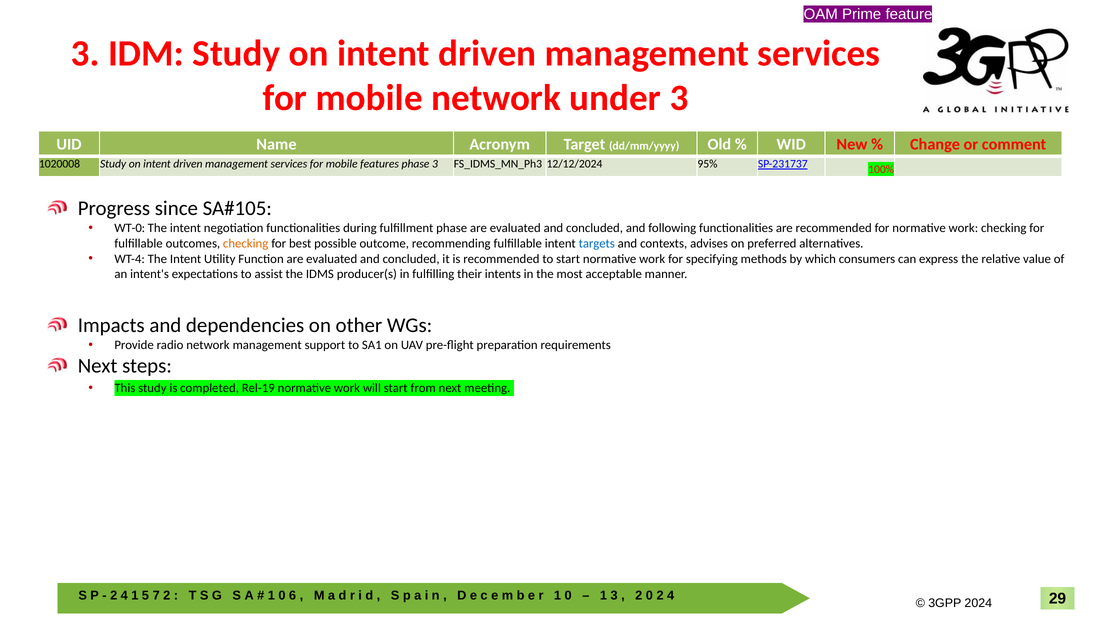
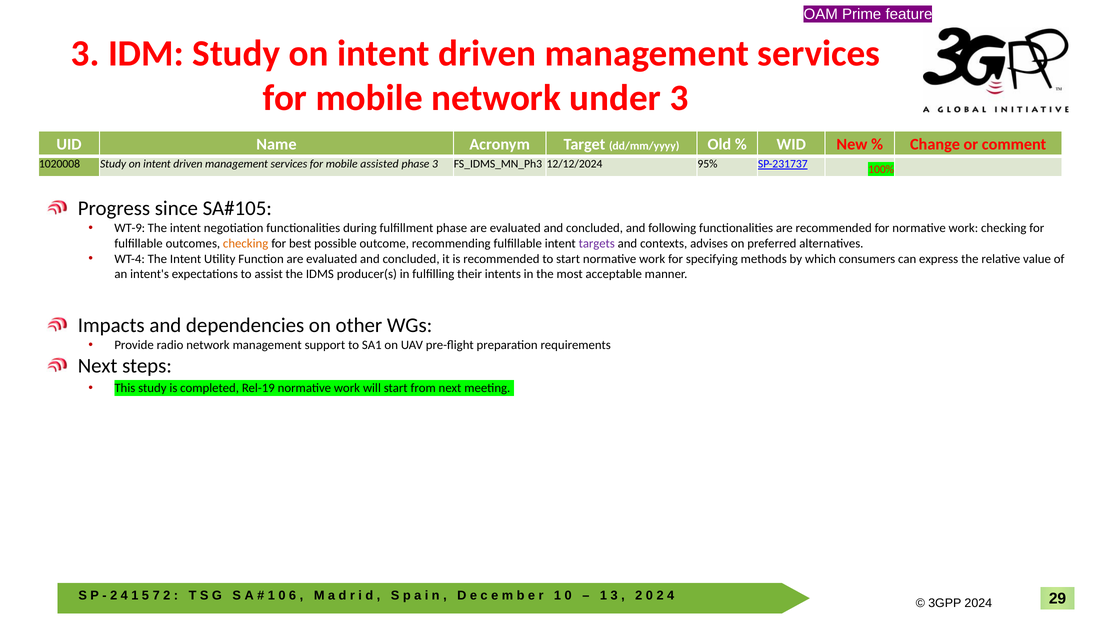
features: features -> assisted (379, 164)
WT-0: WT-0 -> WT-9 (130, 228)
targets colour: blue -> purple (597, 244)
